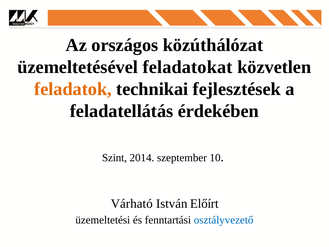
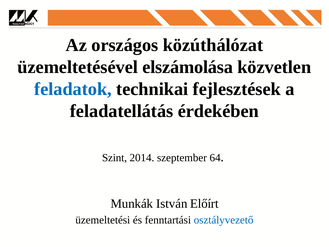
feladatokat: feladatokat -> elszámolása (188, 67)
feladatok colour: orange -> blue (73, 89)
10: 10 -> 64 (215, 158)
Várható: Várható -> Munkák (132, 203)
